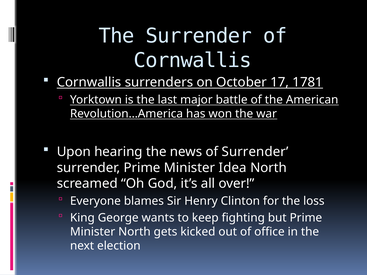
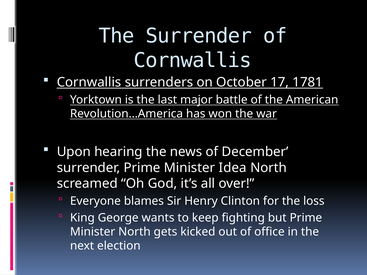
of Surrender: Surrender -> December (255, 152)
